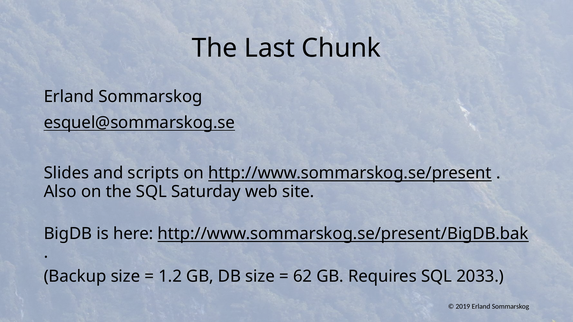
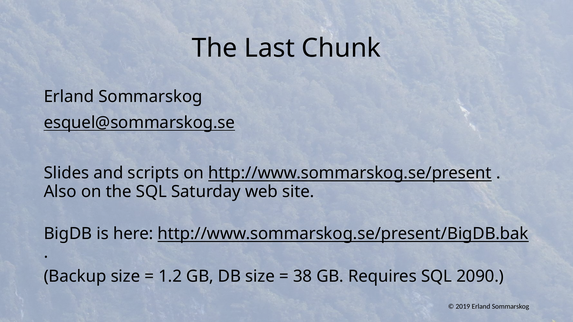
62: 62 -> 38 (303, 277)
2033: 2033 -> 2090 (480, 277)
